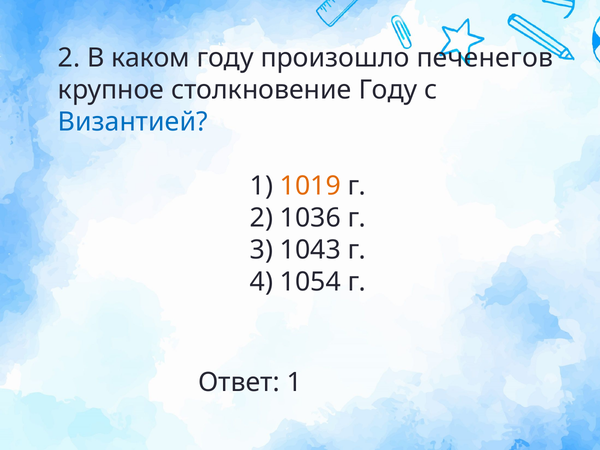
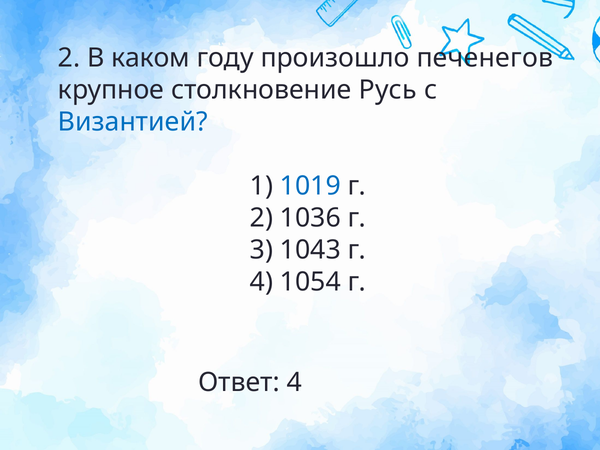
столкновение Году: Году -> Русь (388, 90)
1019 colour: orange -> blue (310, 186)
Ответ 1: 1 -> 4 (294, 382)
